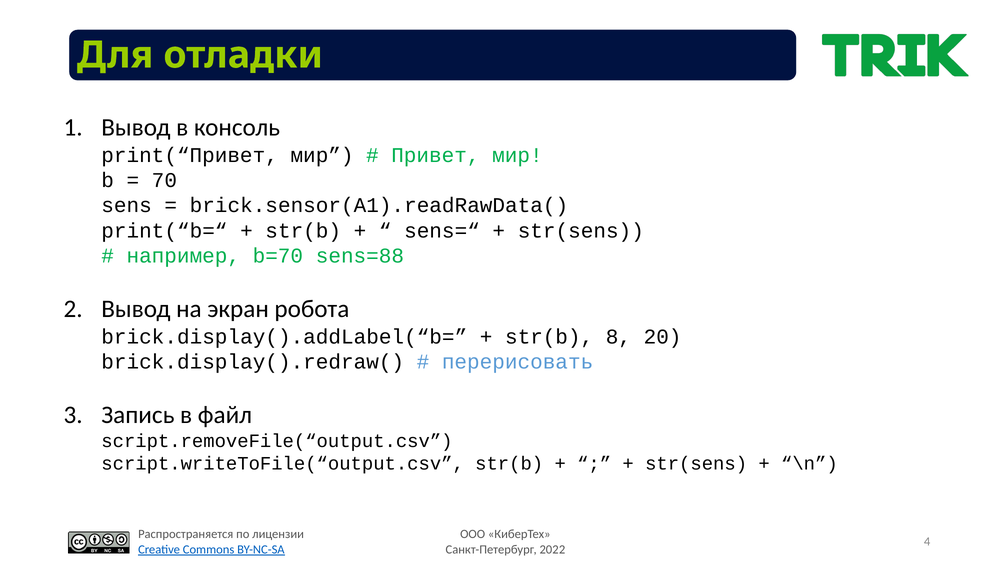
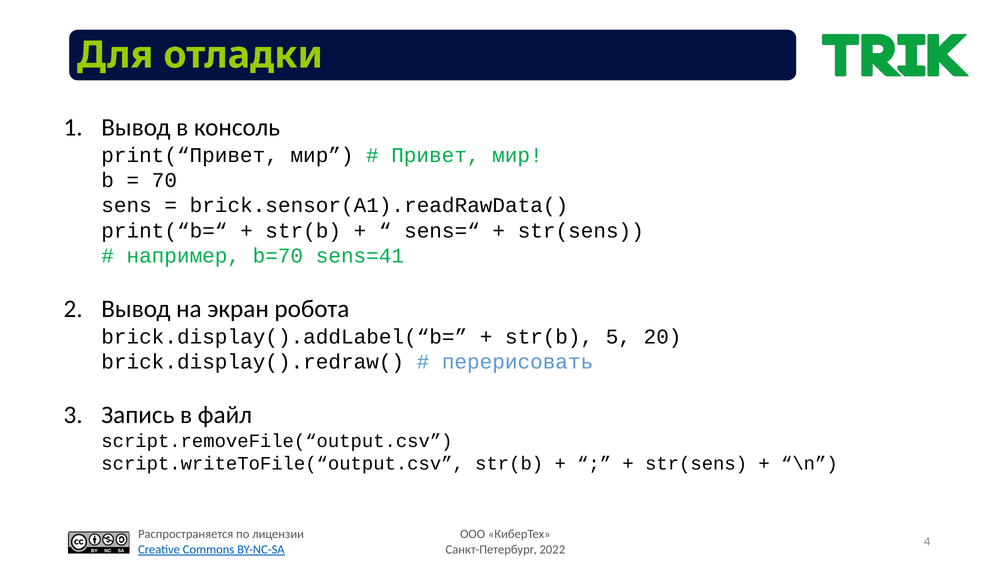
sens=88: sens=88 -> sens=41 (360, 256)
8: 8 -> 5 (618, 336)
